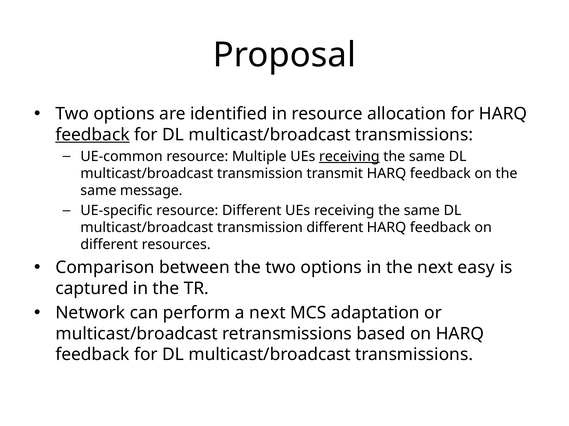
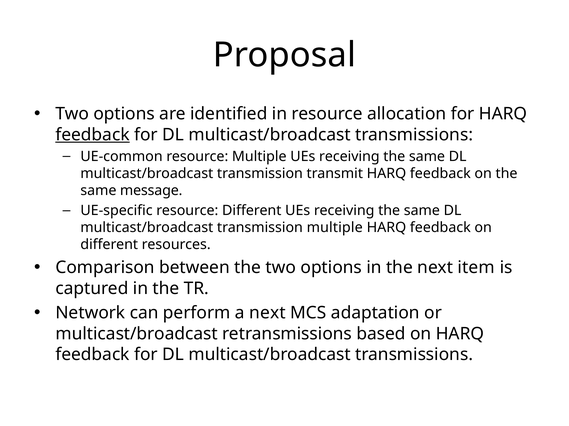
receiving underline: present -> none (349, 157)
transmission different: different -> multiple (335, 228)
easy: easy -> item (476, 268)
